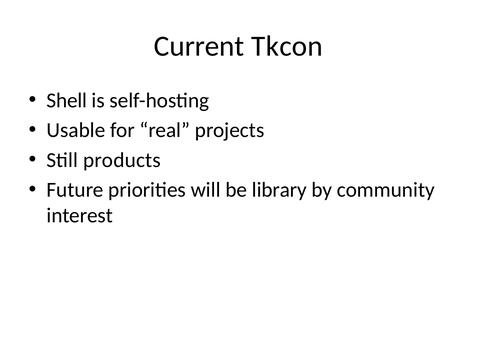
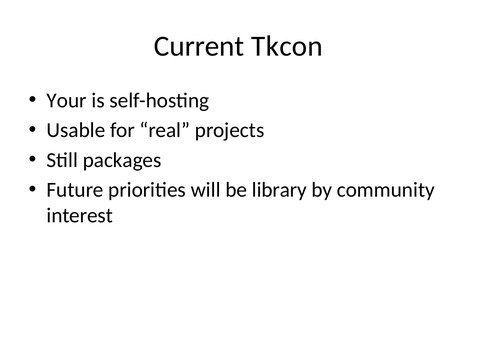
Shell: Shell -> Your (67, 100)
products: products -> packages (122, 160)
